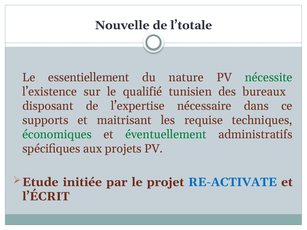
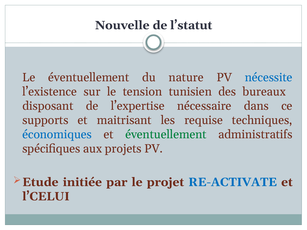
l’totale: l’totale -> l’statut (191, 25)
Le essentiellement: essentiellement -> éventuellement (89, 77)
nécessite colour: green -> blue (269, 77)
qualifié: qualifié -> tension (142, 92)
économiques colour: green -> blue (57, 135)
l’ÉCRIT: l’ÉCRIT -> l’CELUI (46, 197)
